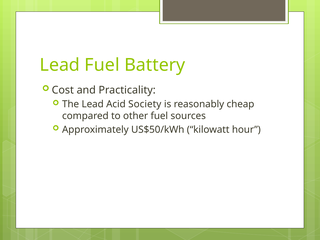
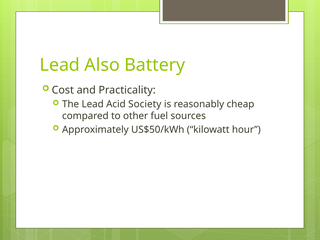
Lead Fuel: Fuel -> Also (102, 65)
